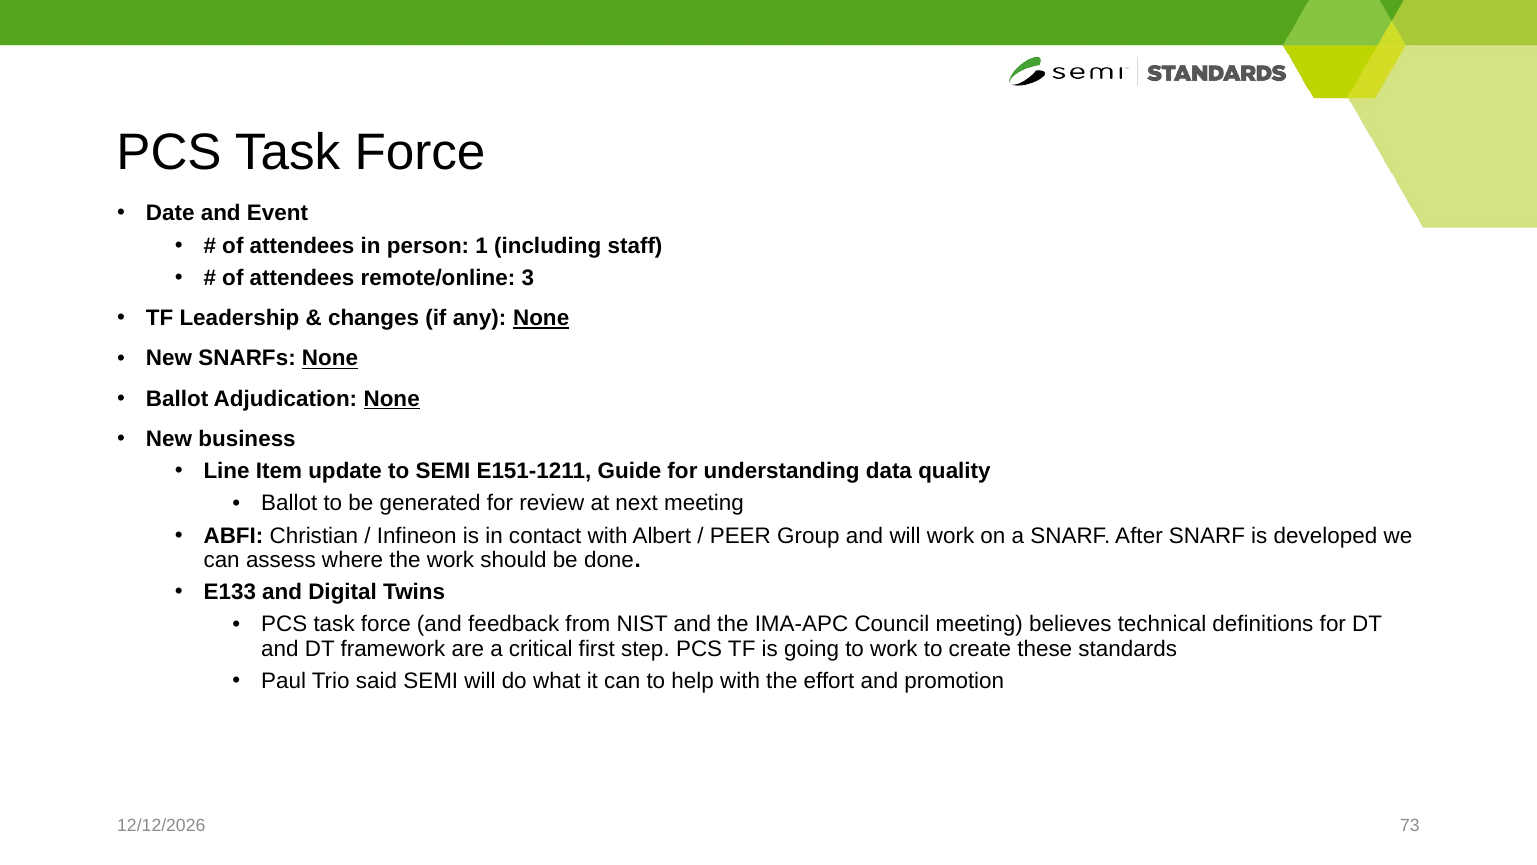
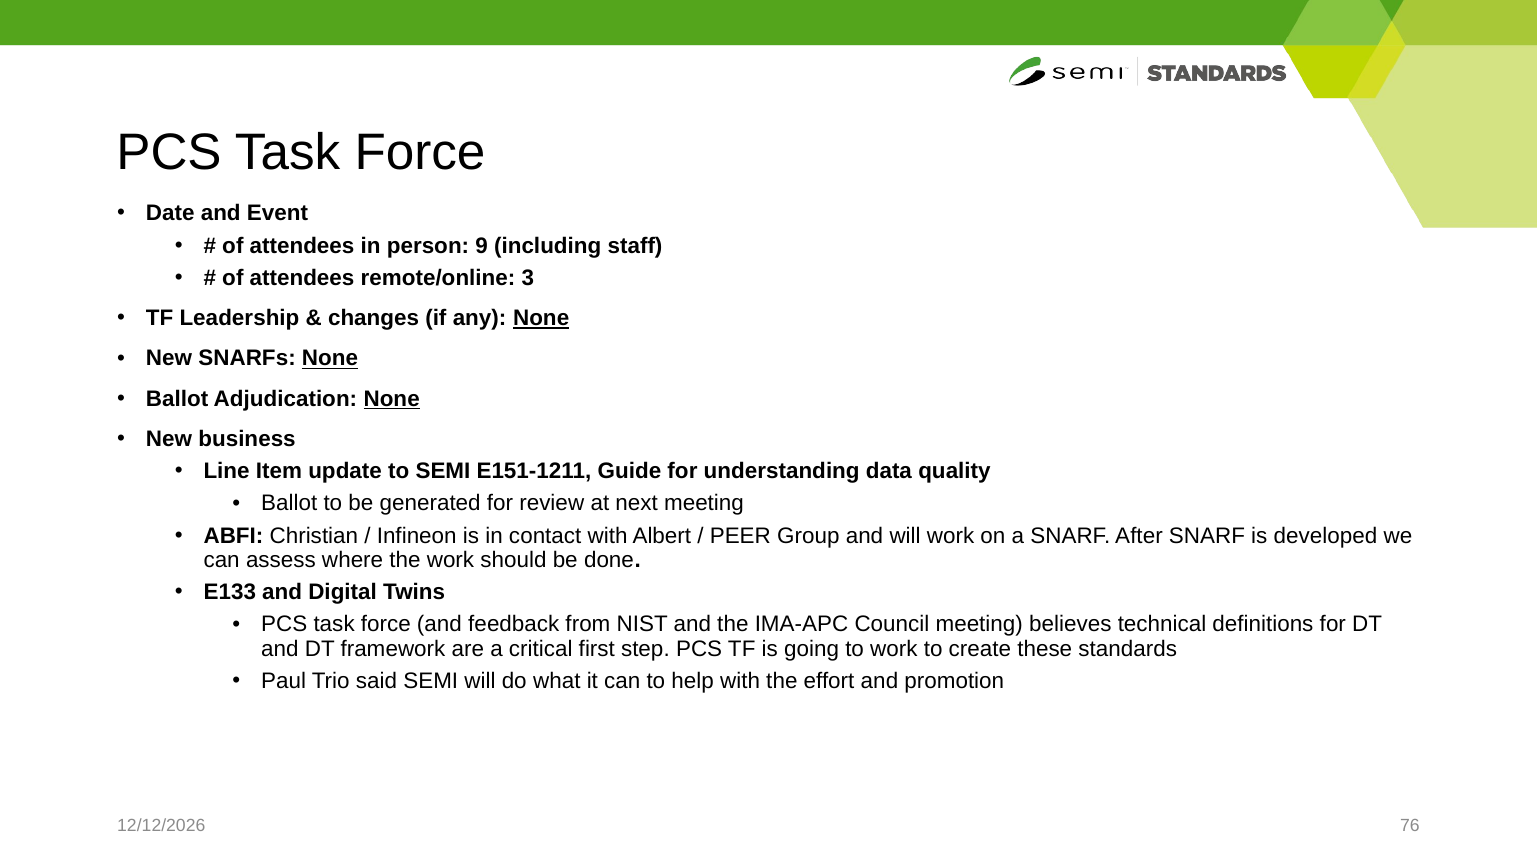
1: 1 -> 9 (482, 246)
73: 73 -> 76 (1410, 826)
